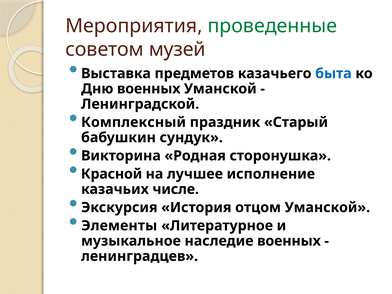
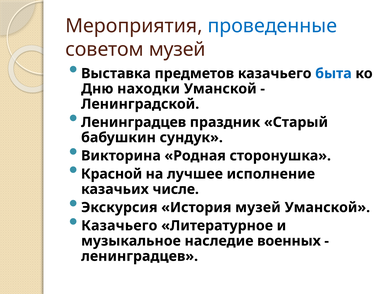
проведенные colour: green -> blue (272, 26)
Дню военных: военных -> находки (149, 89)
Комплексный: Комплексный -> Ленинградцев (134, 122)
История отцом: отцом -> музей (258, 207)
Элементы: Элементы -> Казачьего (119, 226)
